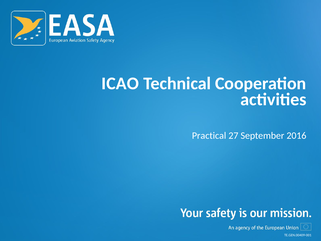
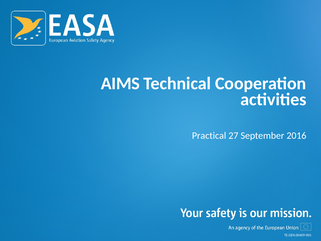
ICAO: ICAO -> AIMS (120, 83)
